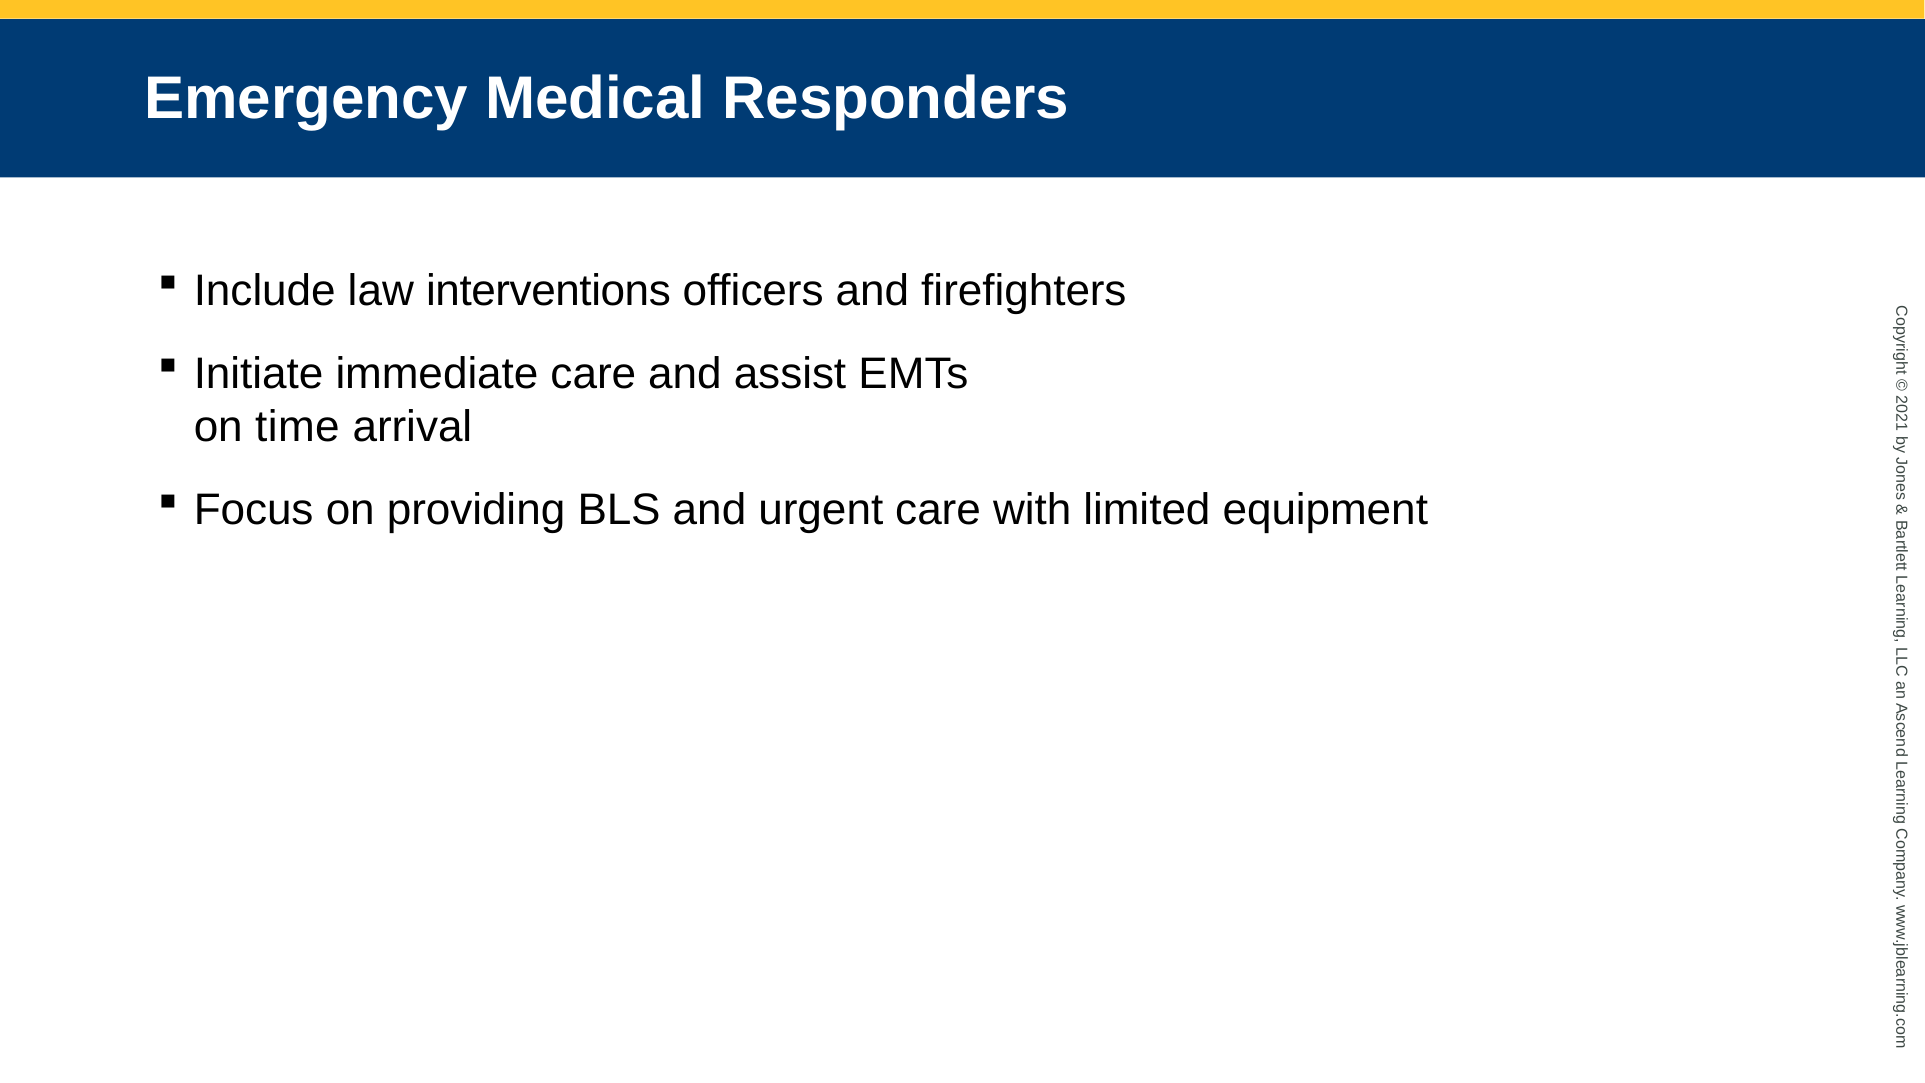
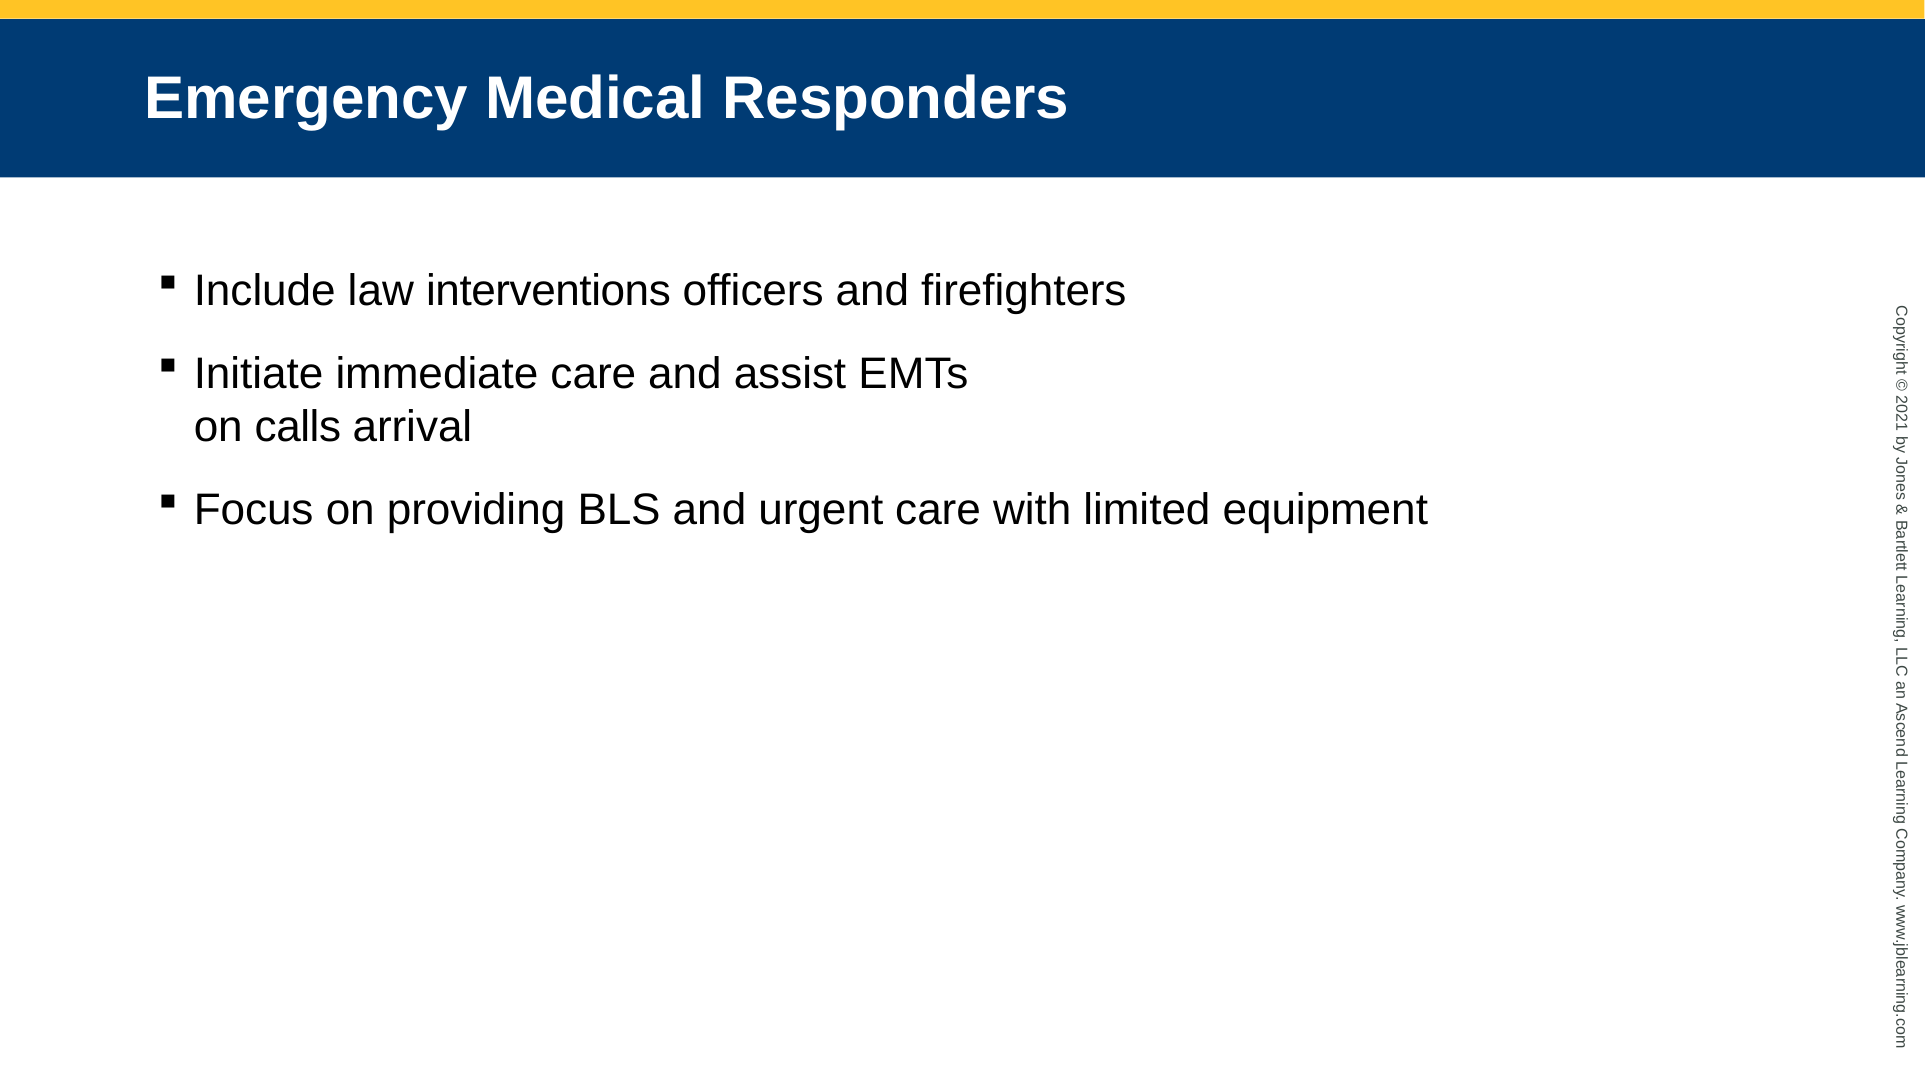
time: time -> calls (298, 427)
